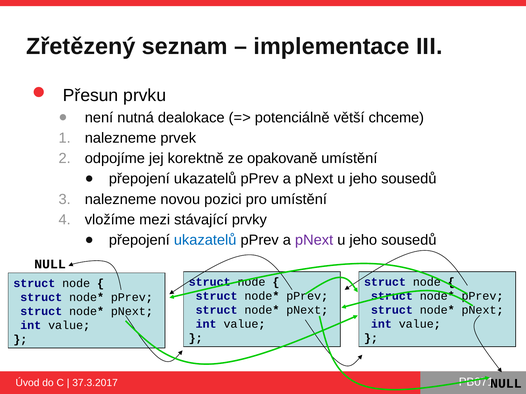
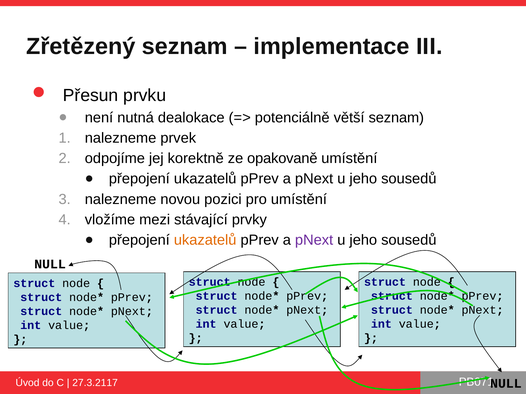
větší chceme: chceme -> seznam (396, 118)
ukazatelů colour: blue -> orange (205, 240)
37.3.2017: 37.3.2017 -> 27.3.2117 (95, 383)
